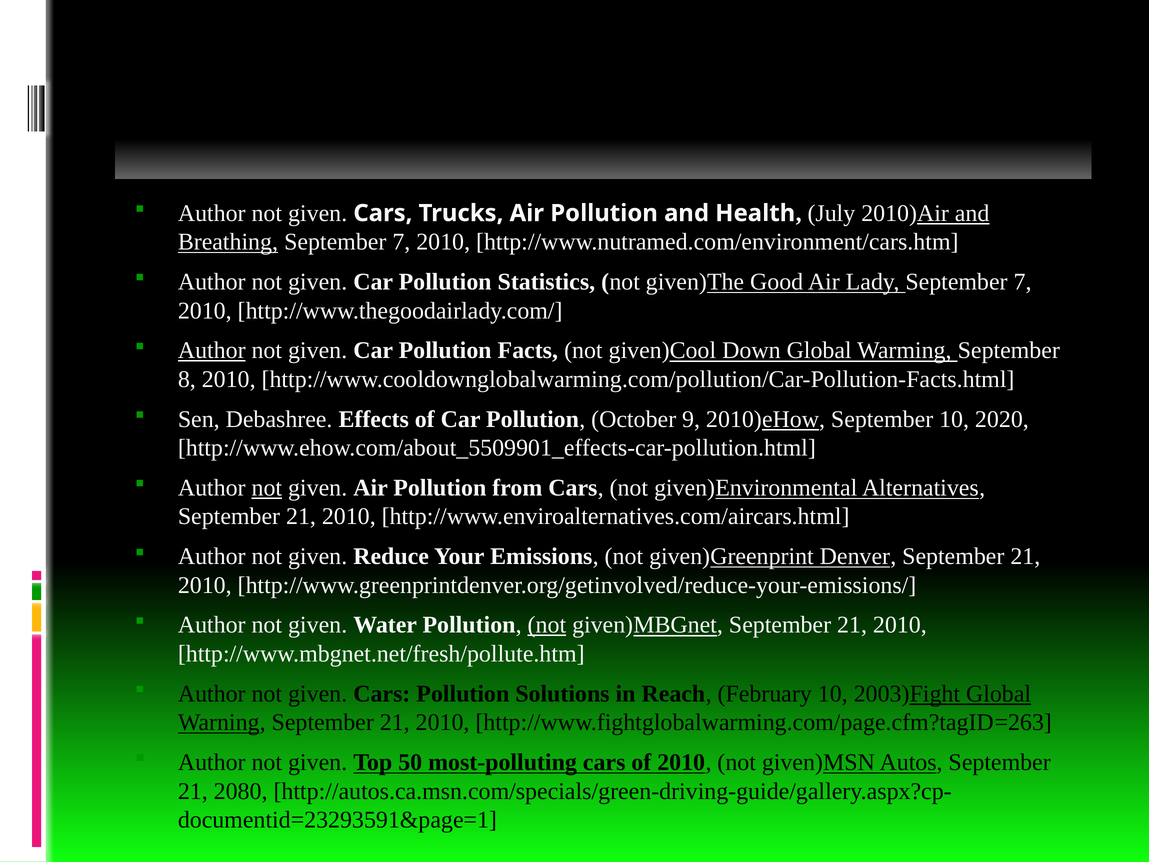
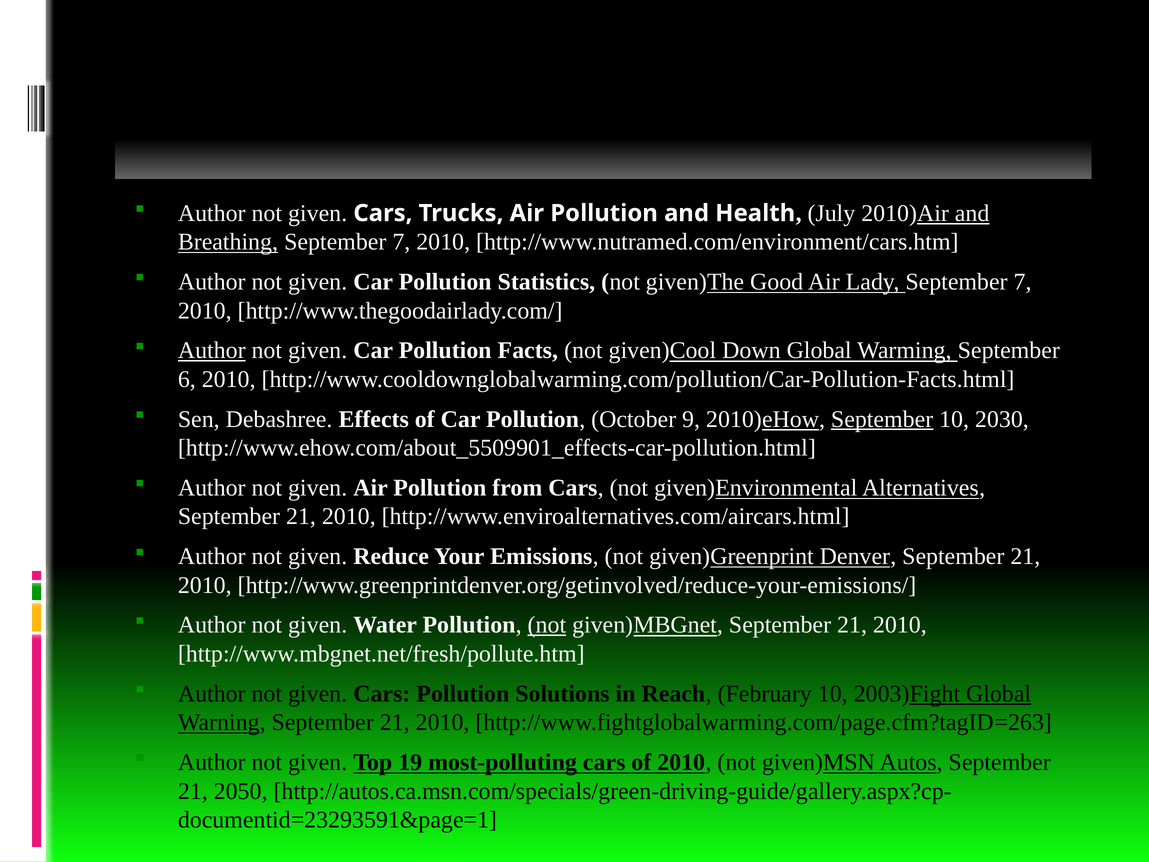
8: 8 -> 6 (187, 379)
September underline: none -> present (882, 419)
2020: 2020 -> 2030 (1002, 419)
not underline: present -> none (267, 488)
50: 50 -> 19 (410, 762)
2080: 2080 -> 2050 (241, 791)
